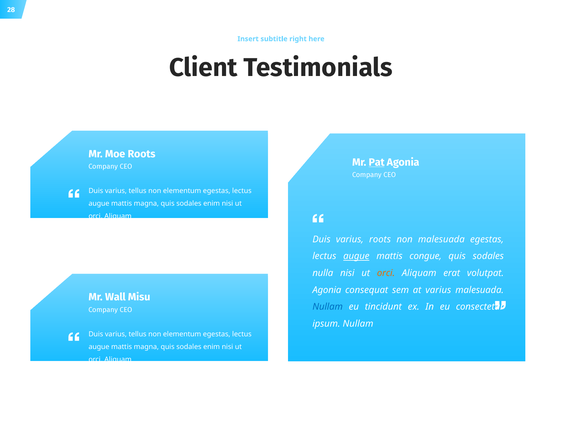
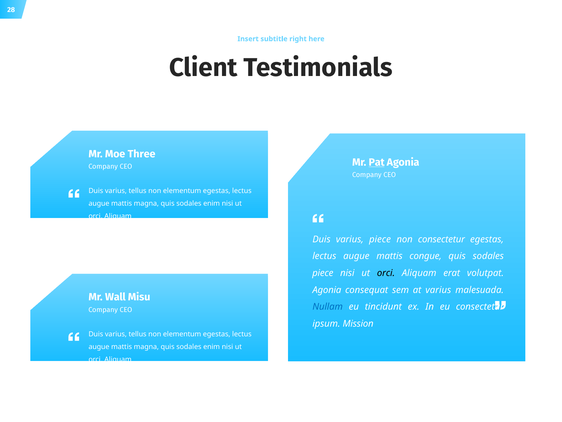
Moe Roots: Roots -> Three (142, 154)
varius roots: roots -> piece (380, 239)
non malesuada: malesuada -> consectetur (441, 239)
augue underline: present -> none (356, 256)
nulla: nulla -> piece (323, 273)
orci colour: orange -> black (386, 273)
ipsum Nullam: Nullam -> Mission (358, 323)
